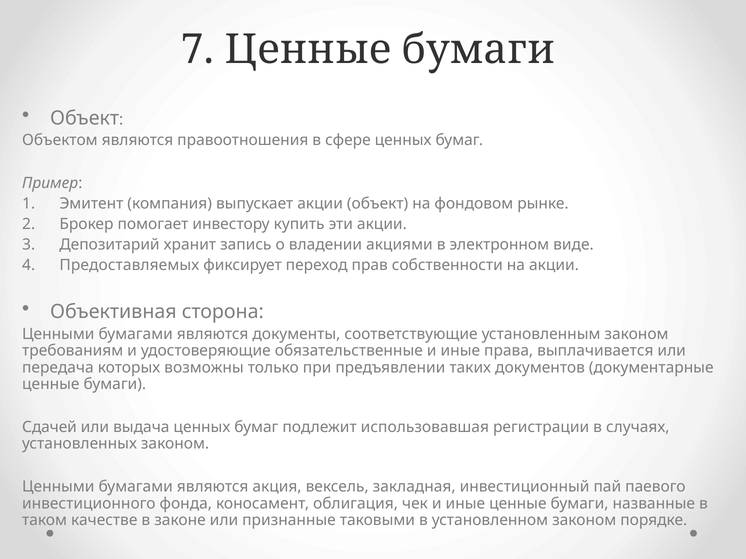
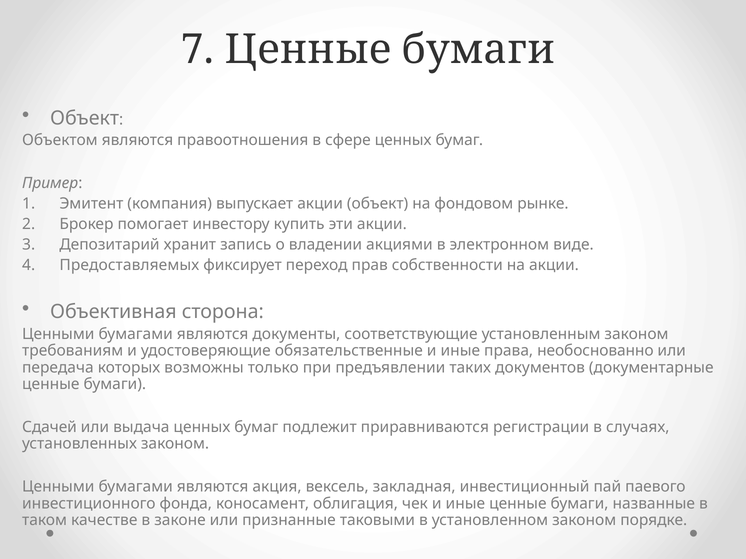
выплачивается: выплачивается -> необоснованно (595, 351)
использовавшая: использовавшая -> приравниваются (425, 427)
